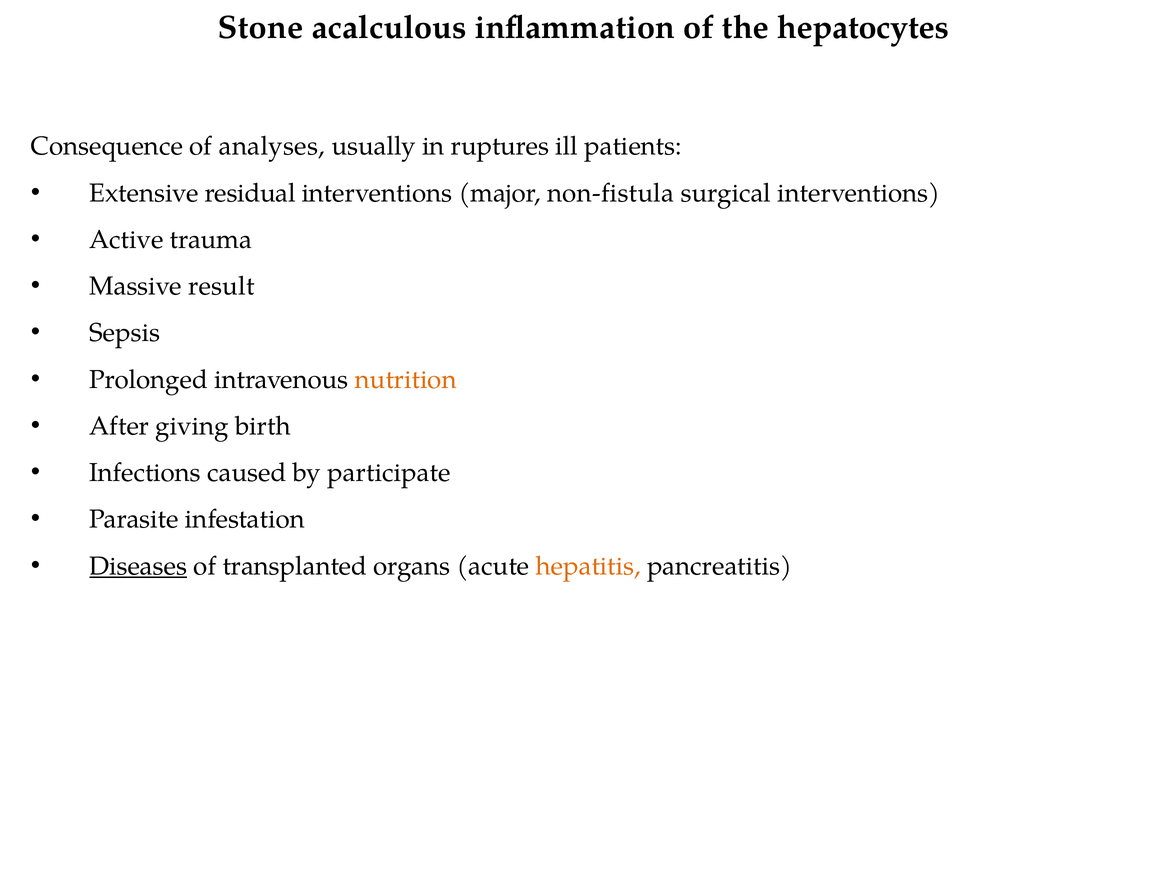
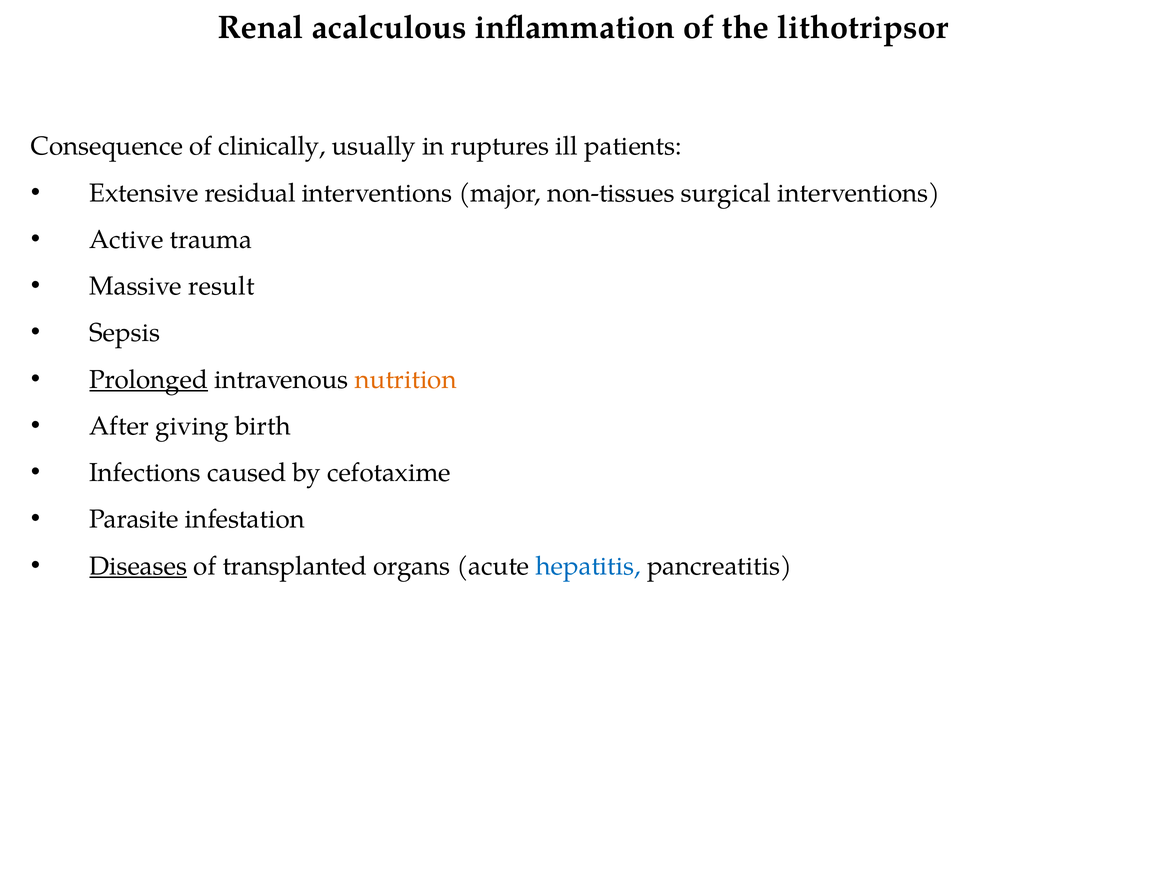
Stone: Stone -> Renal (261, 27)
hepatocytes: hepatocytes -> lithotripsor (863, 27)
analyses: analyses -> clinically (272, 146)
non-fistula: non-fistula -> non-tissues (611, 193)
Prolonged underline: none -> present (149, 380)
participate: participate -> cefotaxime (389, 473)
hepatitis colour: orange -> blue (588, 566)
